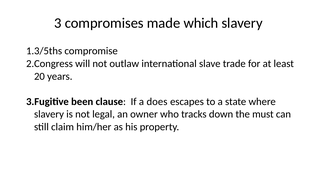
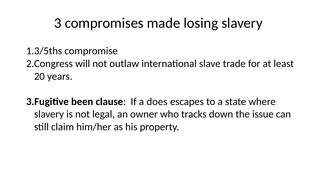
which: which -> losing (201, 23)
must: must -> issue (263, 114)
